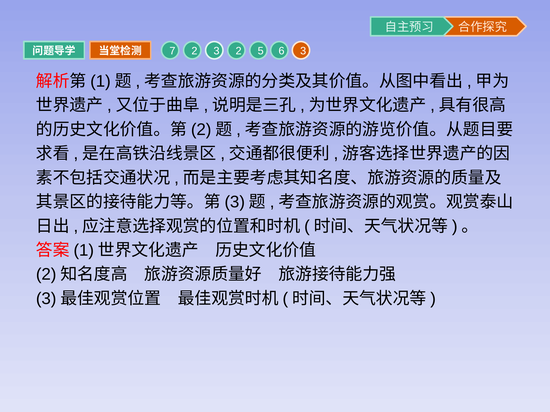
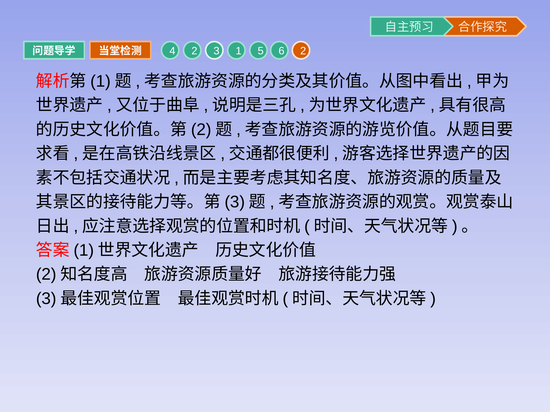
7: 7 -> 4 (172, 51)
3 2: 2 -> 1 (239, 51)
5 3: 3 -> 2 (303, 51)
